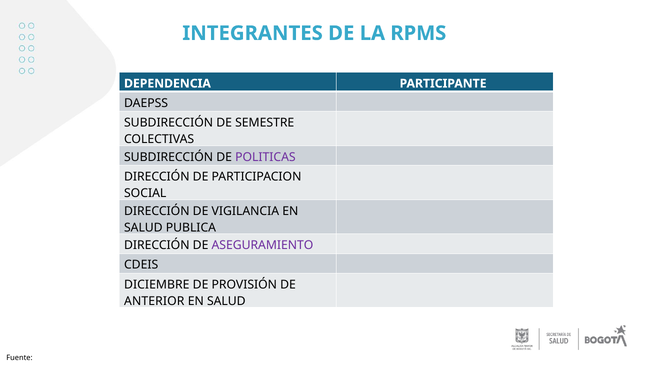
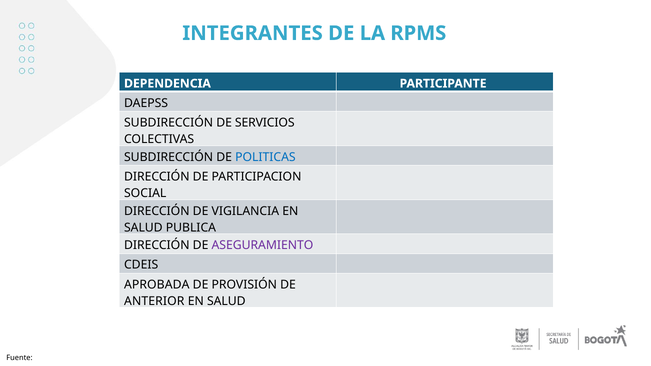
SEMESTRE: SEMESTRE -> SERVICIOS (265, 123)
POLITICAS colour: purple -> blue (265, 157)
DICIEMBRE: DICIEMBRE -> APROBADA (157, 285)
